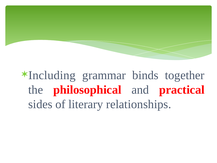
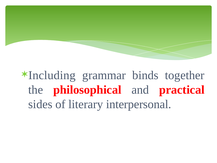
relationships: relationships -> interpersonal (139, 104)
